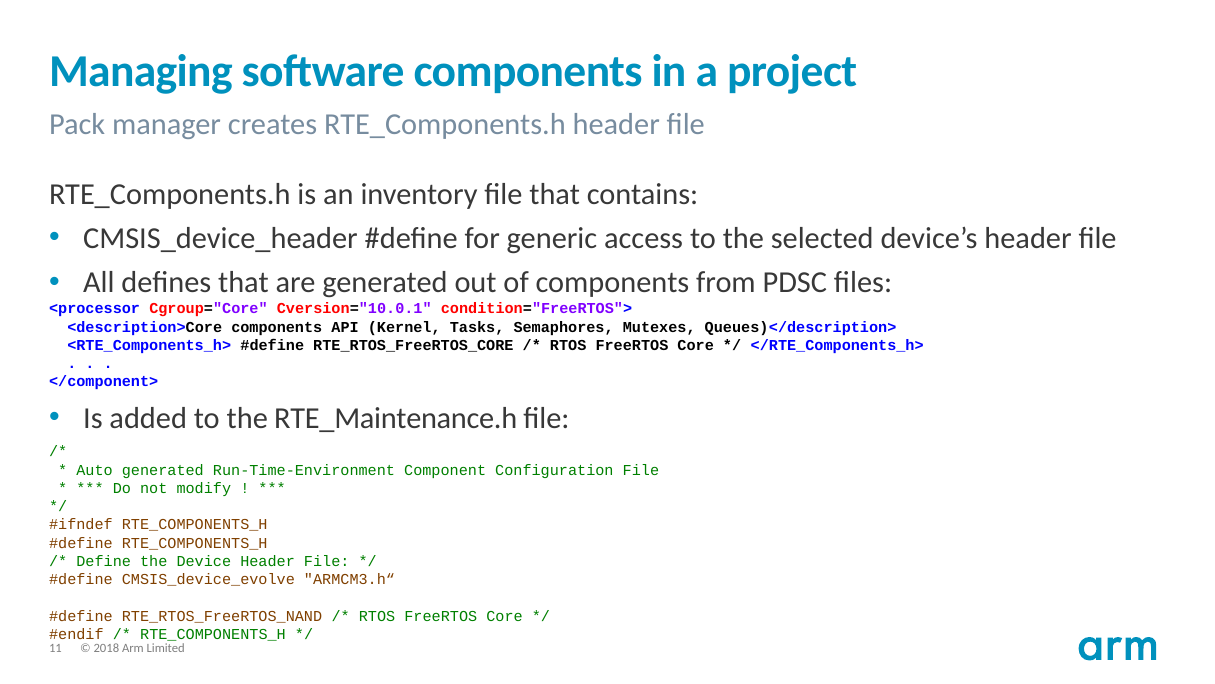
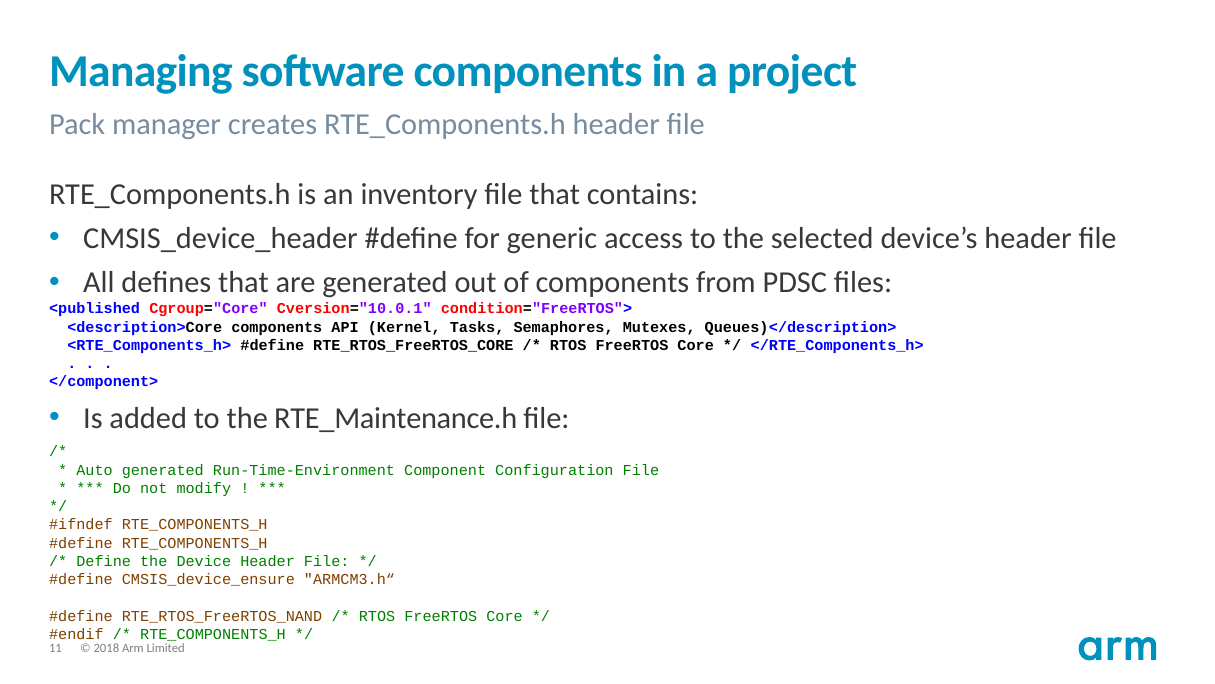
<processor: <processor -> <published (95, 309)
CMSIS_device_evolve: CMSIS_device_evolve -> CMSIS_device_ensure (208, 579)
